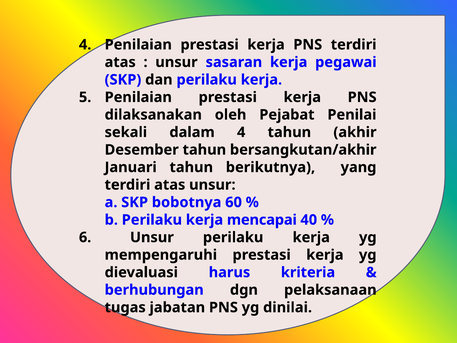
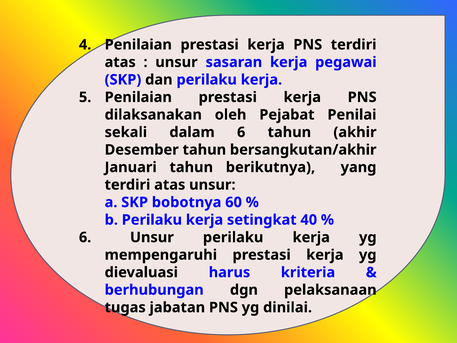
dalam 4: 4 -> 6 (241, 132)
mencapai: mencapai -> setingkat (262, 220)
